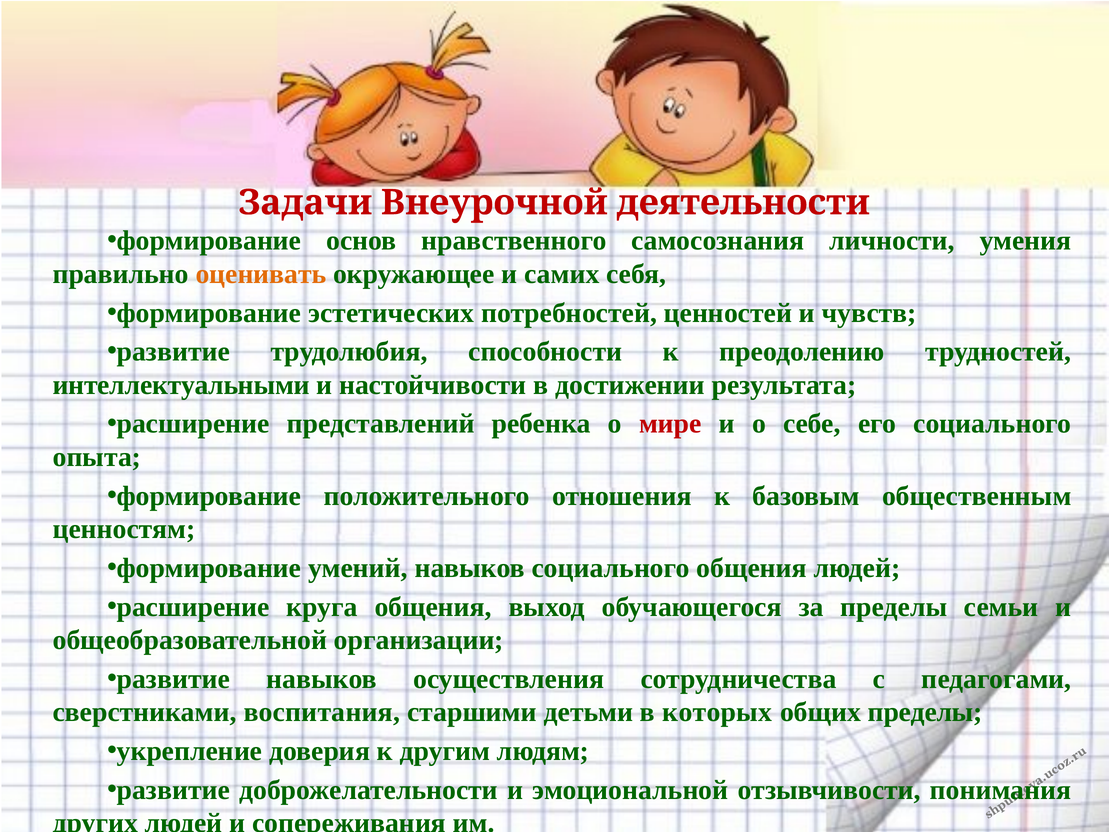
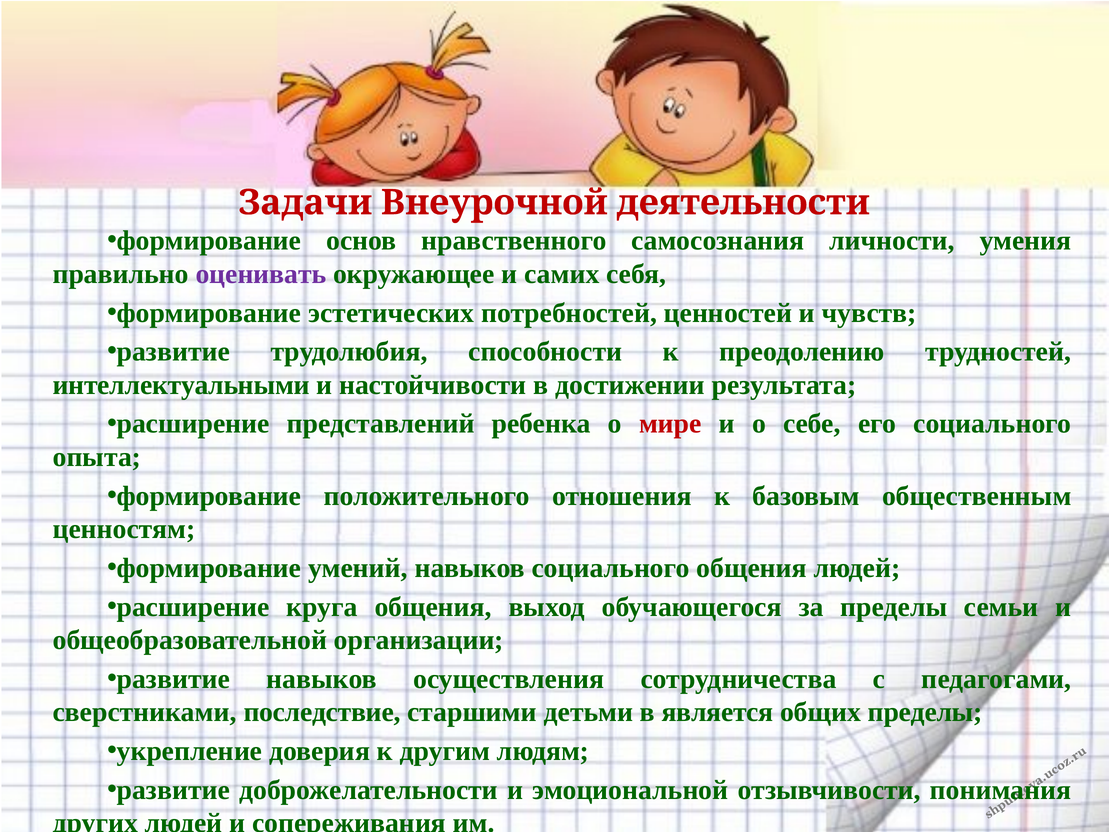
оценивать colour: orange -> purple (261, 274)
воспитания: воспитания -> последствие (322, 712)
которых: которых -> является (718, 712)
